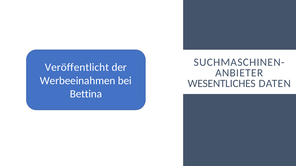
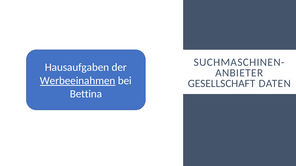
Veröffentlicht: Veröffentlicht -> Hausaufgaben (77, 68)
Werbeeinahmen underline: none -> present (78, 81)
WESENTLICHES: WESENTLICHES -> GESELLSCHAFT (222, 84)
